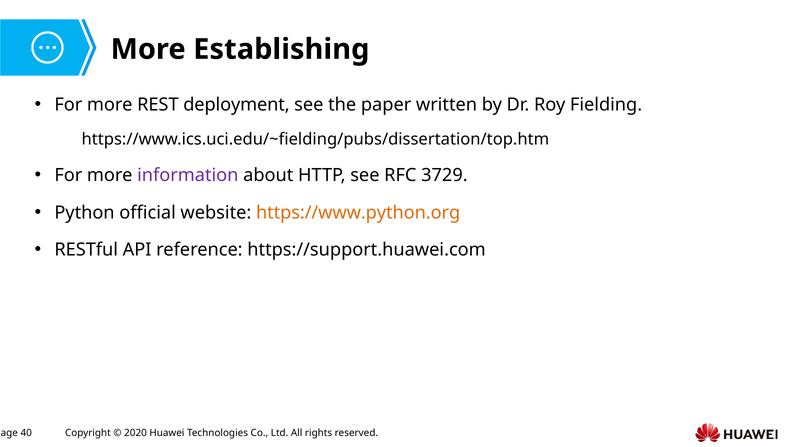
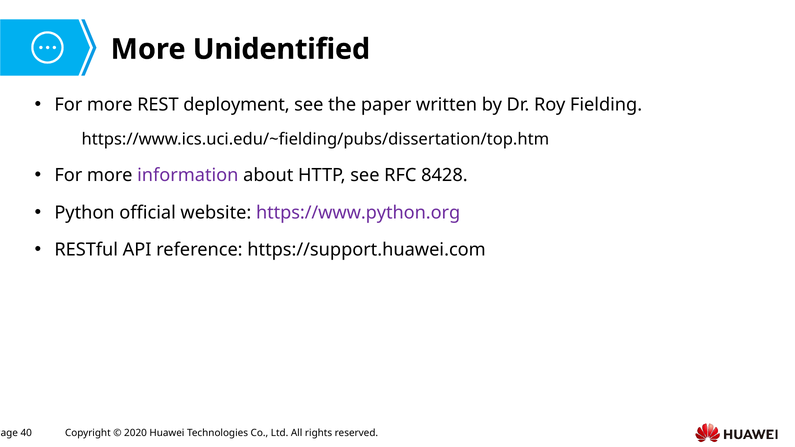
Establishing: Establishing -> Unidentified (281, 49)
3729: 3729 -> 8428 (444, 175)
https://www.python.org colour: orange -> purple (358, 213)
